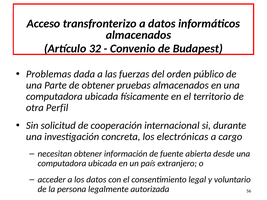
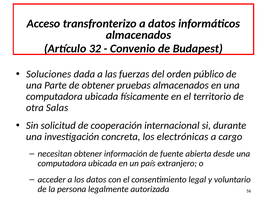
Problemas: Problemas -> Soluciones (49, 74)
Perfil: Perfil -> Salas (57, 108)
